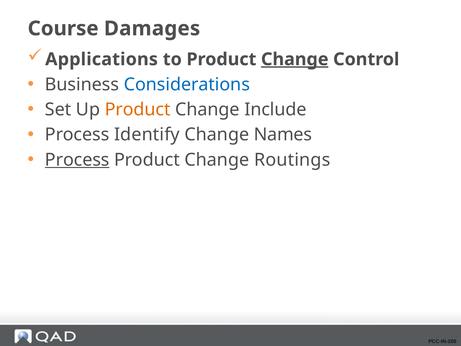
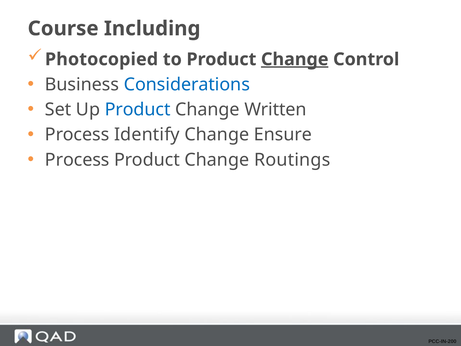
Damages: Damages -> Including (152, 29)
Applications: Applications -> Photocopied (102, 59)
Product colour: orange -> blue (138, 110)
Include: Include -> Written (275, 110)
Names: Names -> Ensure (283, 135)
Process underline: present -> none (77, 160)
